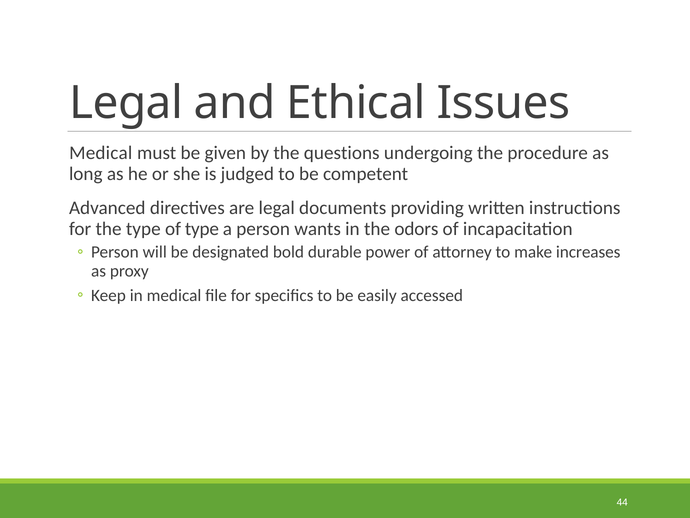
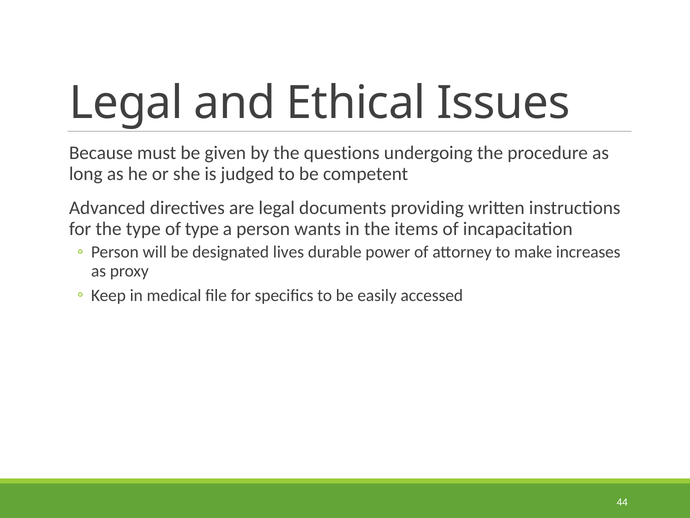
Medical: Medical -> Because (101, 153)
odors: odors -> items (416, 228)
bold: bold -> lives (288, 252)
